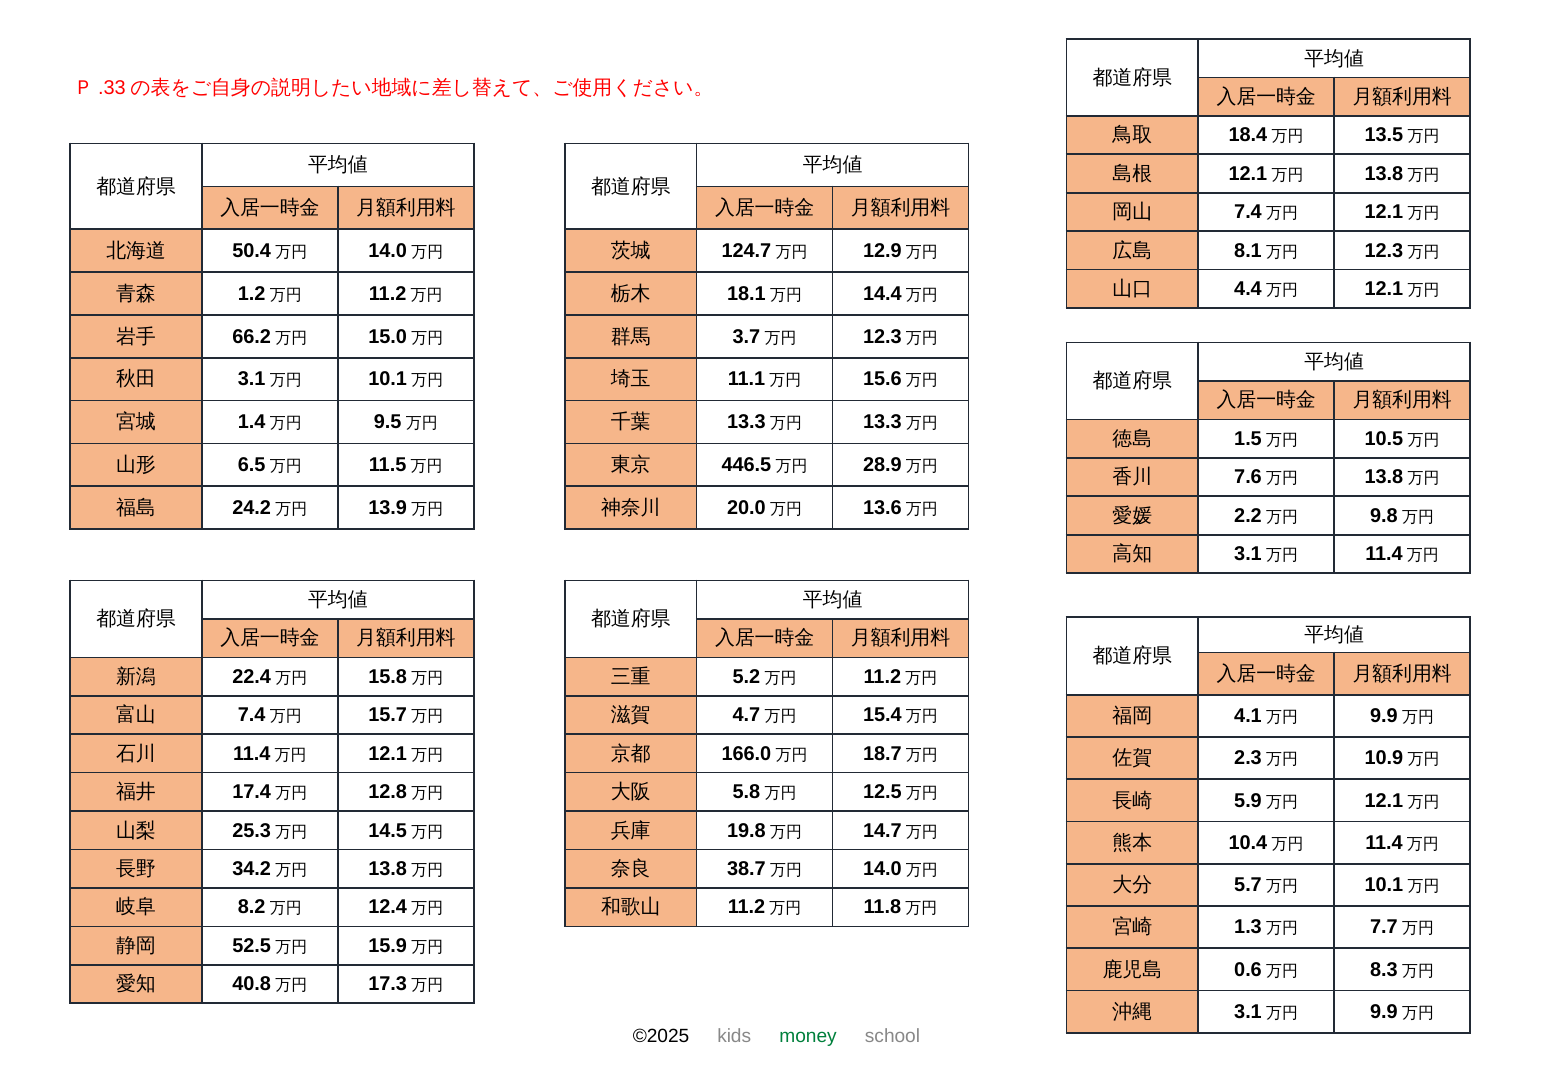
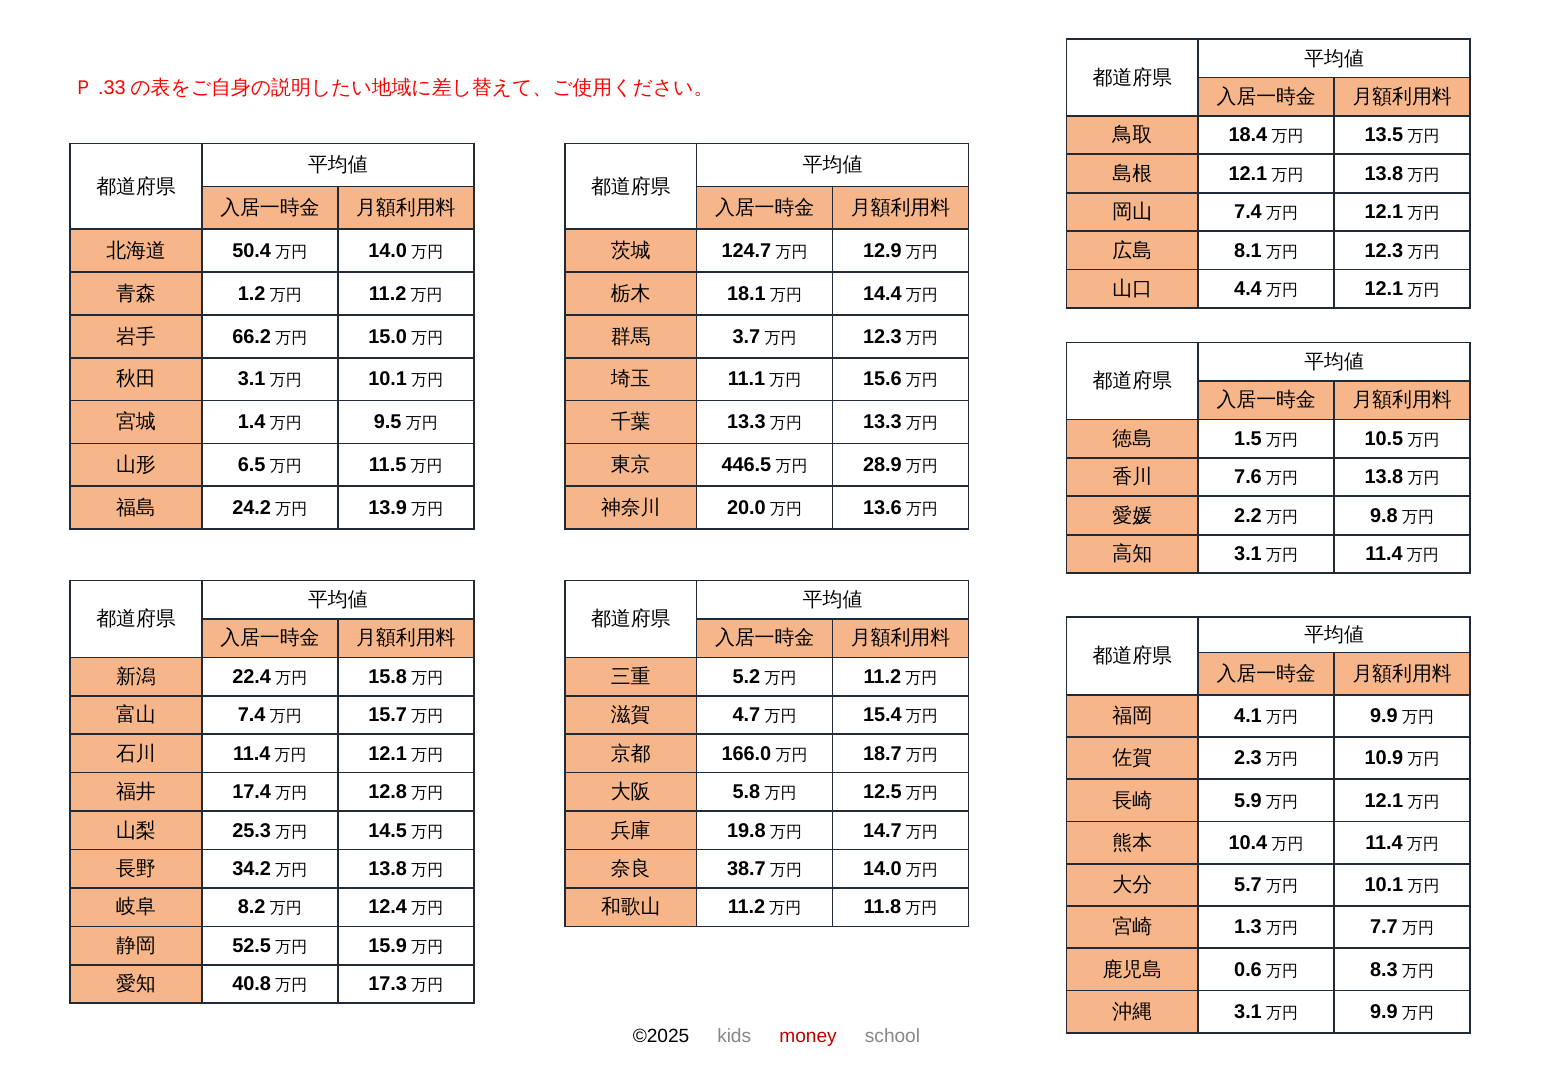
money colour: green -> red (808, 1036)
